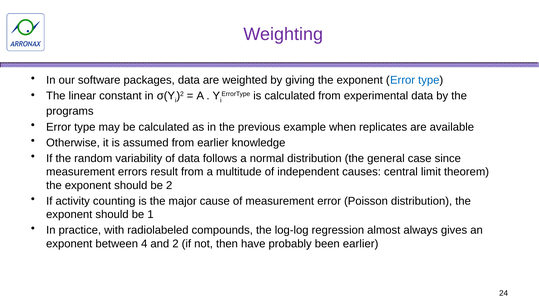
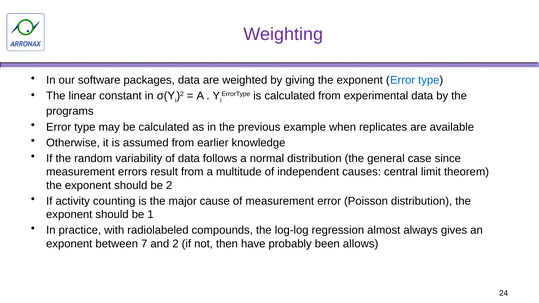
4: 4 -> 7 (144, 244)
been earlier: earlier -> allows (361, 244)
